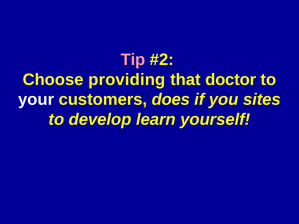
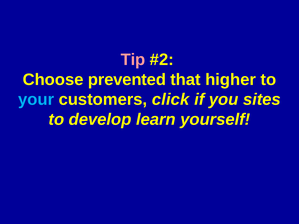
providing: providing -> prevented (127, 80)
doctor: doctor -> higher (231, 80)
your colour: white -> light blue (36, 100)
does: does -> click (171, 100)
